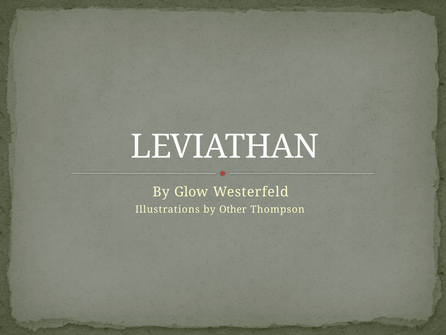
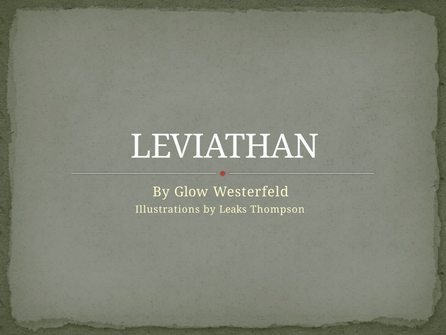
Other: Other -> Leaks (233, 209)
